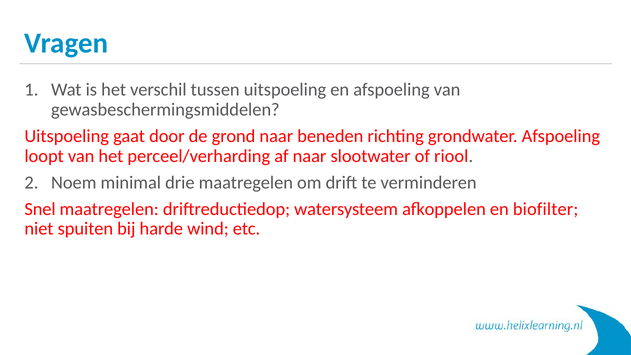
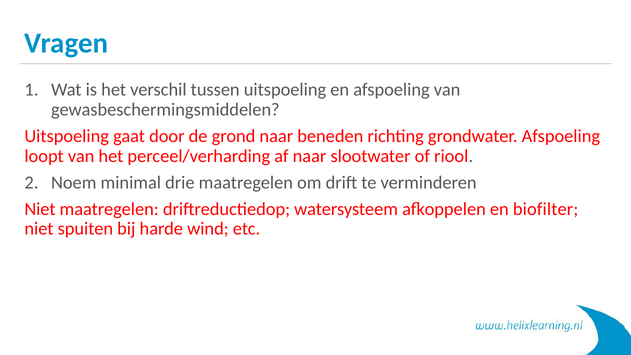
Snel: Snel -> Niet (40, 209)
